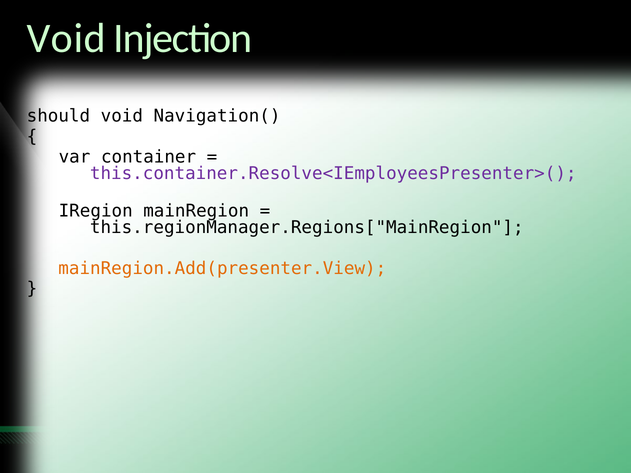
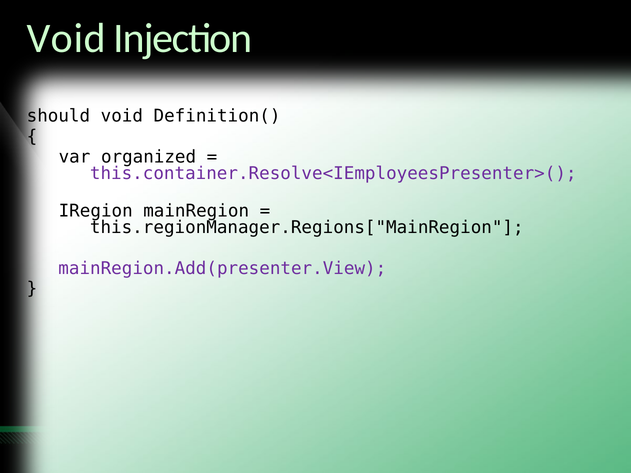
Navigation(: Navigation( -> Definition( (217, 116)
container: container -> organized (149, 157)
mainRegion.Add(presenter.View colour: orange -> purple (222, 268)
